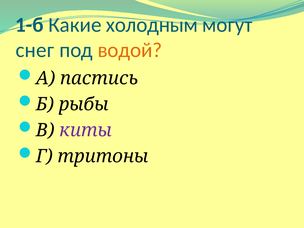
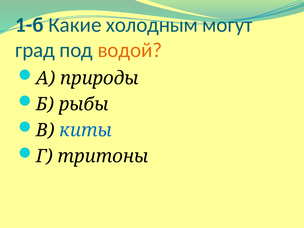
снег: снег -> град (35, 50)
пастись: пастись -> природы (99, 78)
киты colour: purple -> blue (86, 130)
